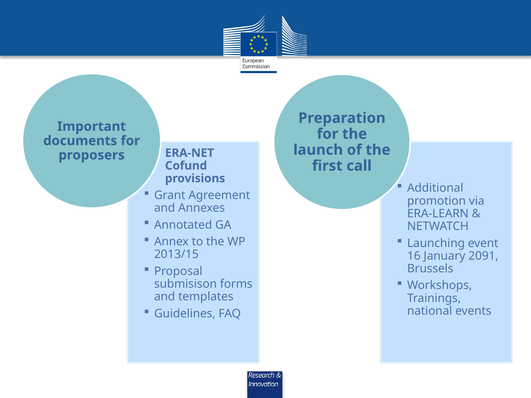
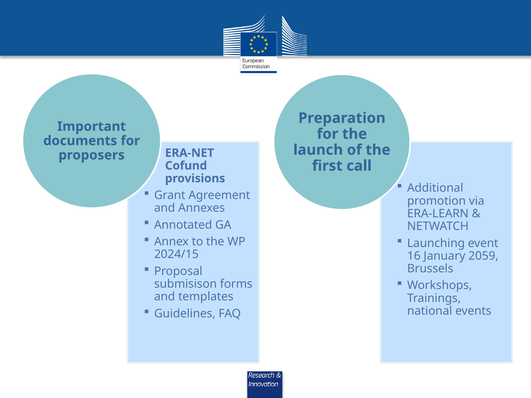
2013/15: 2013/15 -> 2024/15 (176, 255)
2091: 2091 -> 2059 (483, 256)
